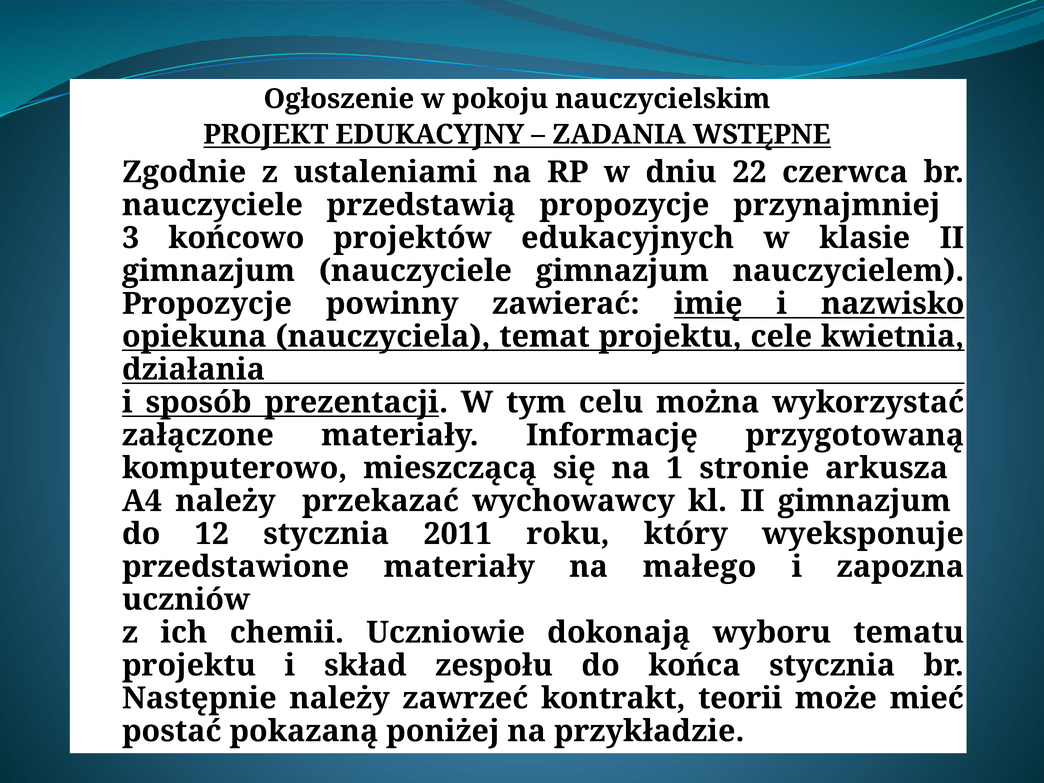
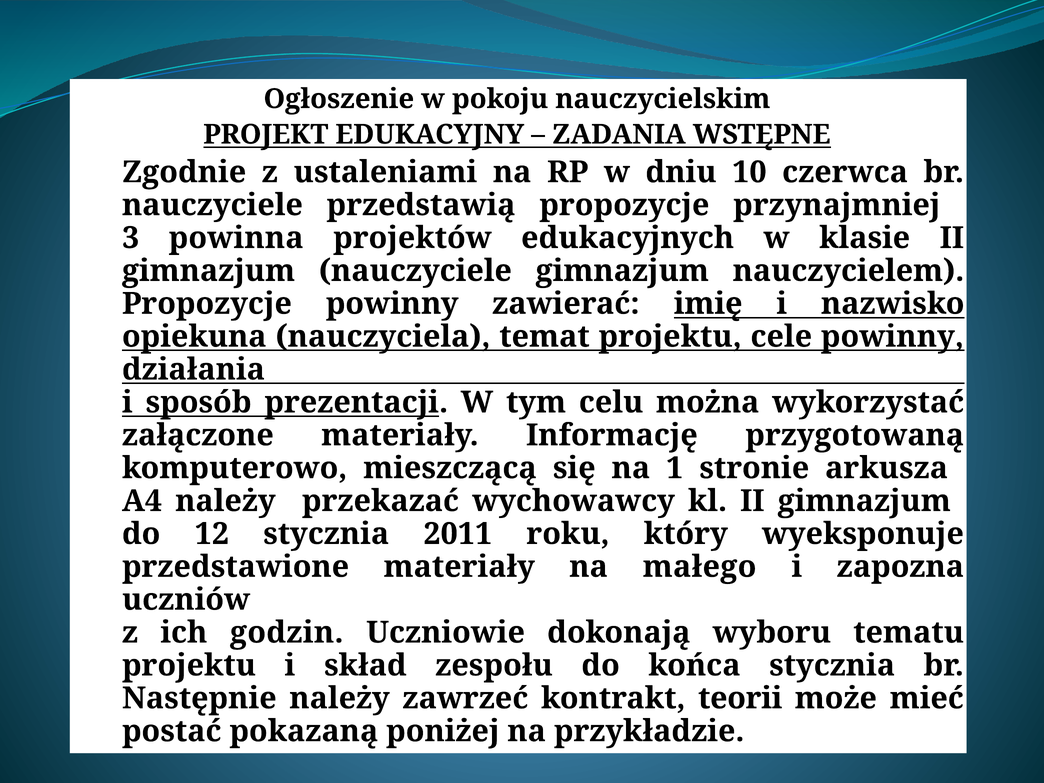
22: 22 -> 10 (749, 172)
końcowo: końcowo -> powinna (236, 238)
cele kwietnia: kwietnia -> powinny (892, 337)
chemii: chemii -> godzin (287, 633)
